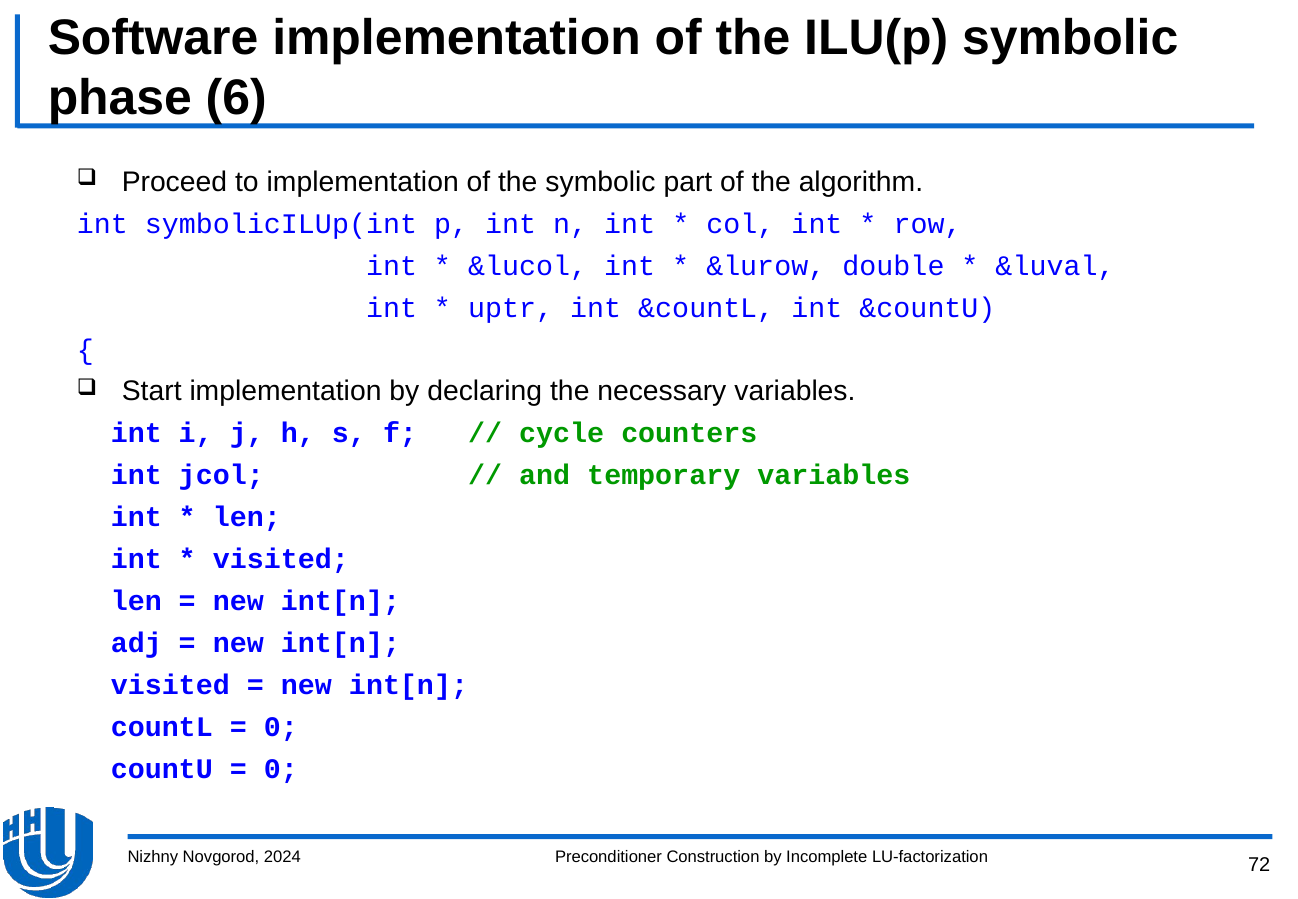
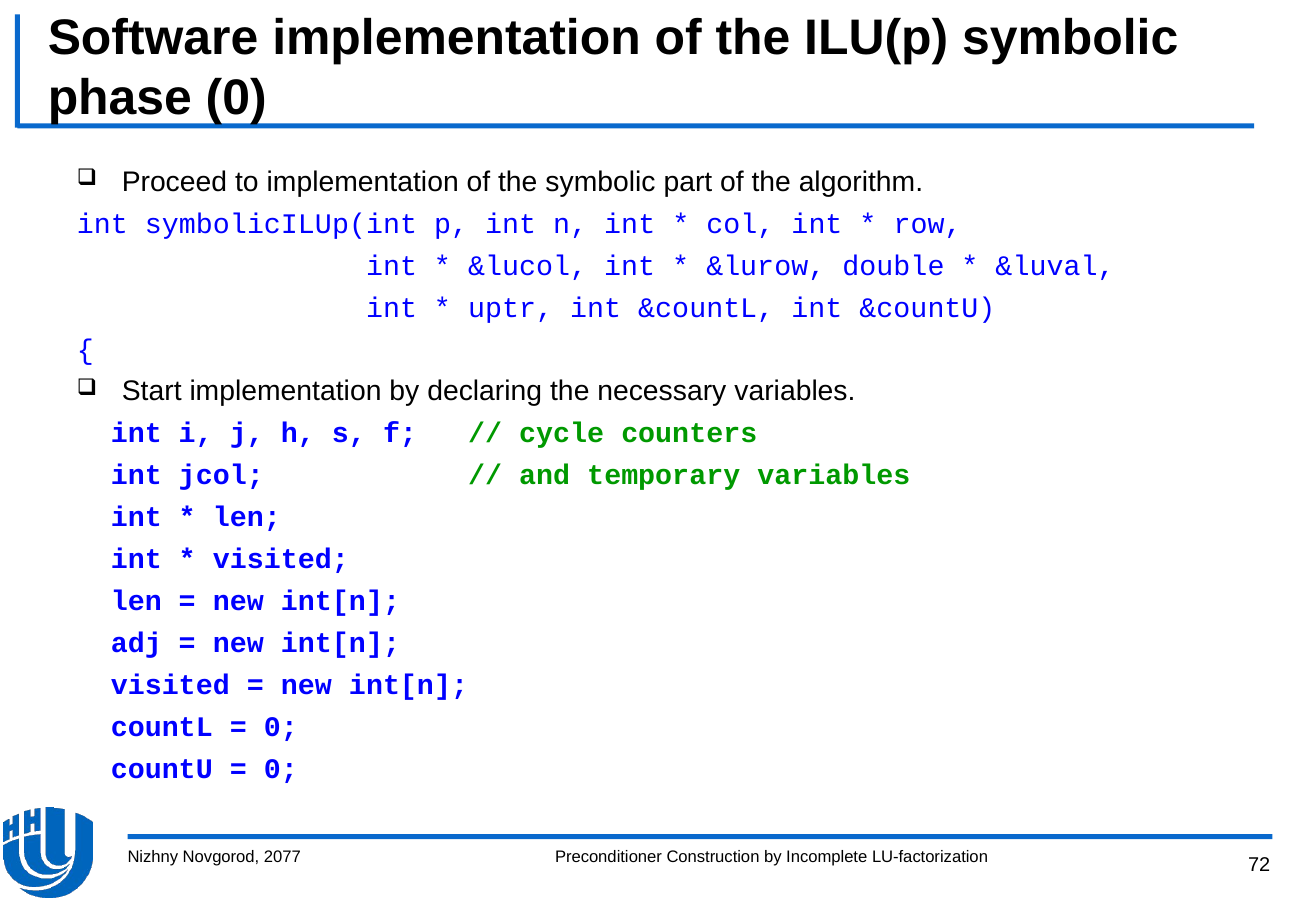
phase 6: 6 -> 0 (236, 97)
2024: 2024 -> 2077 (282, 857)
